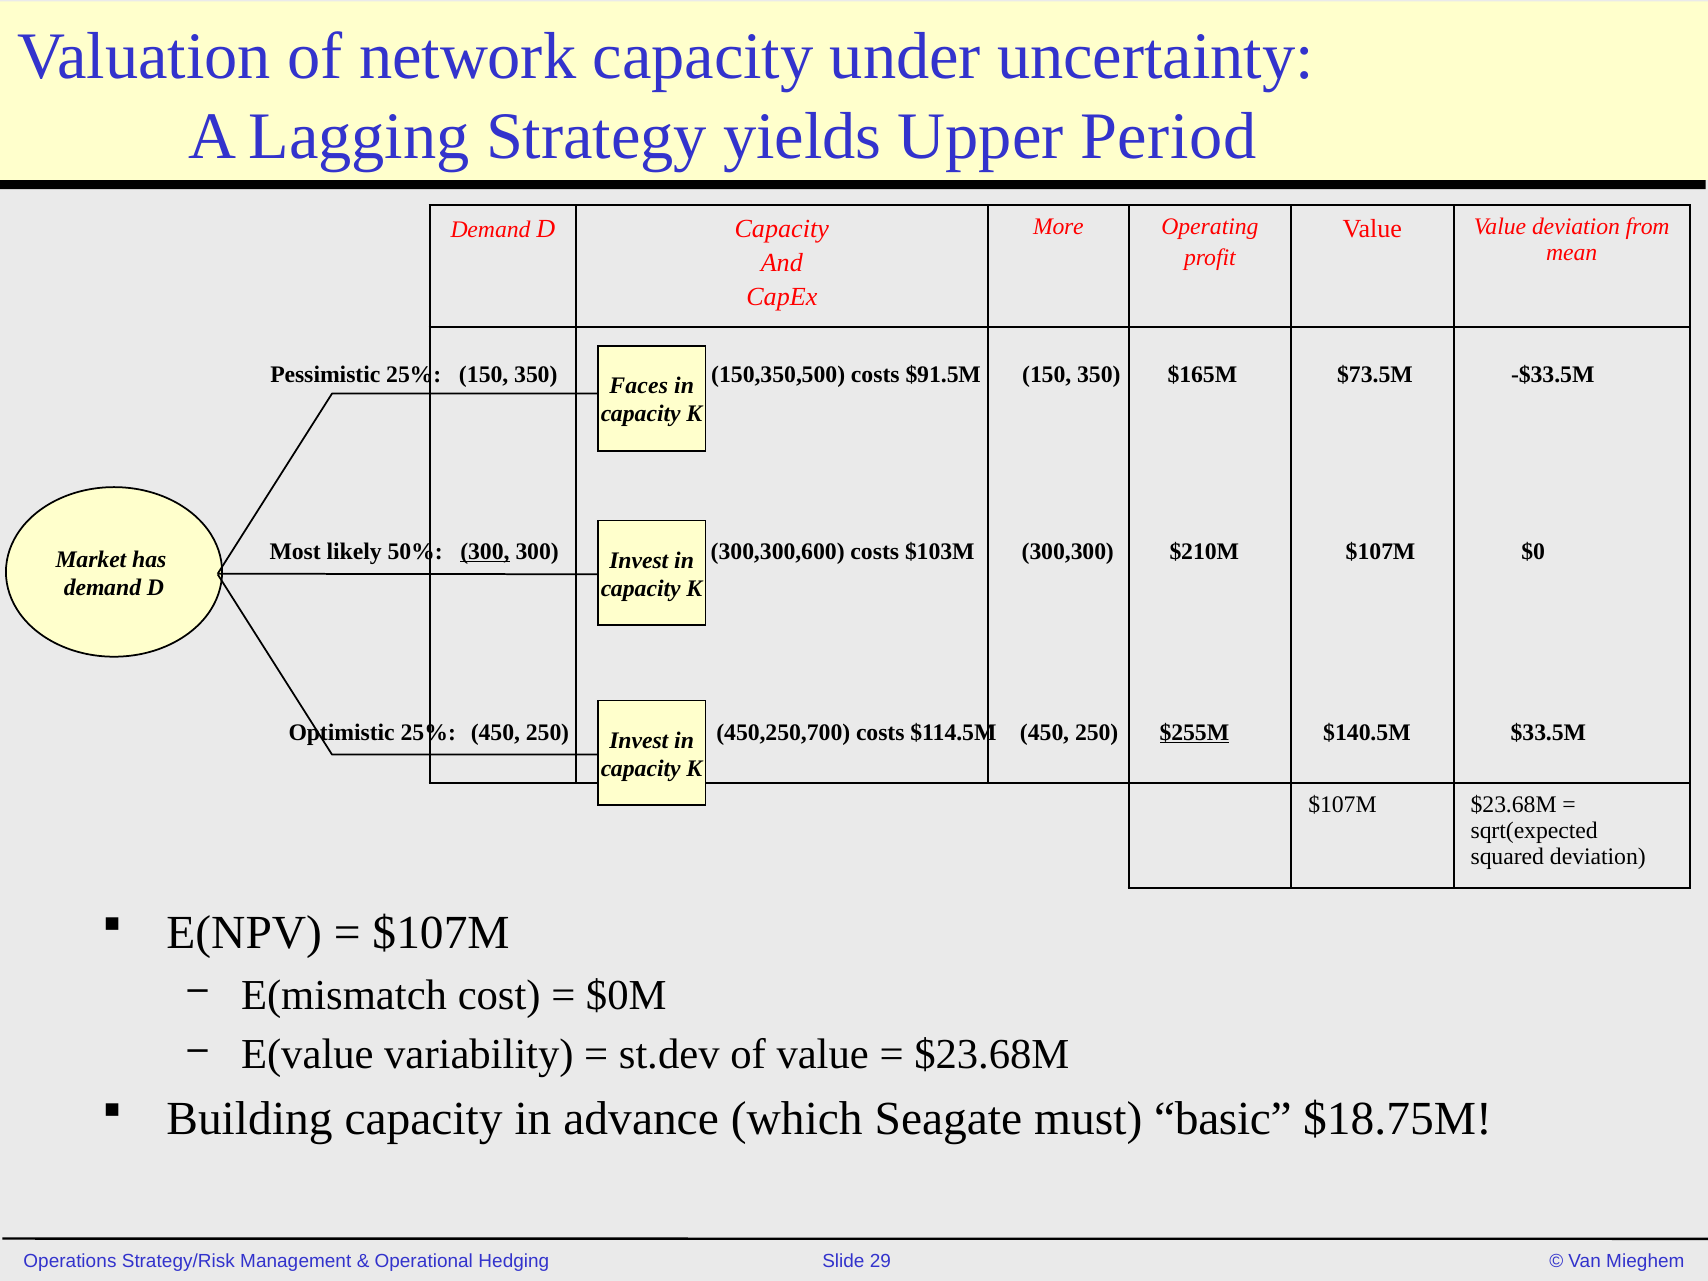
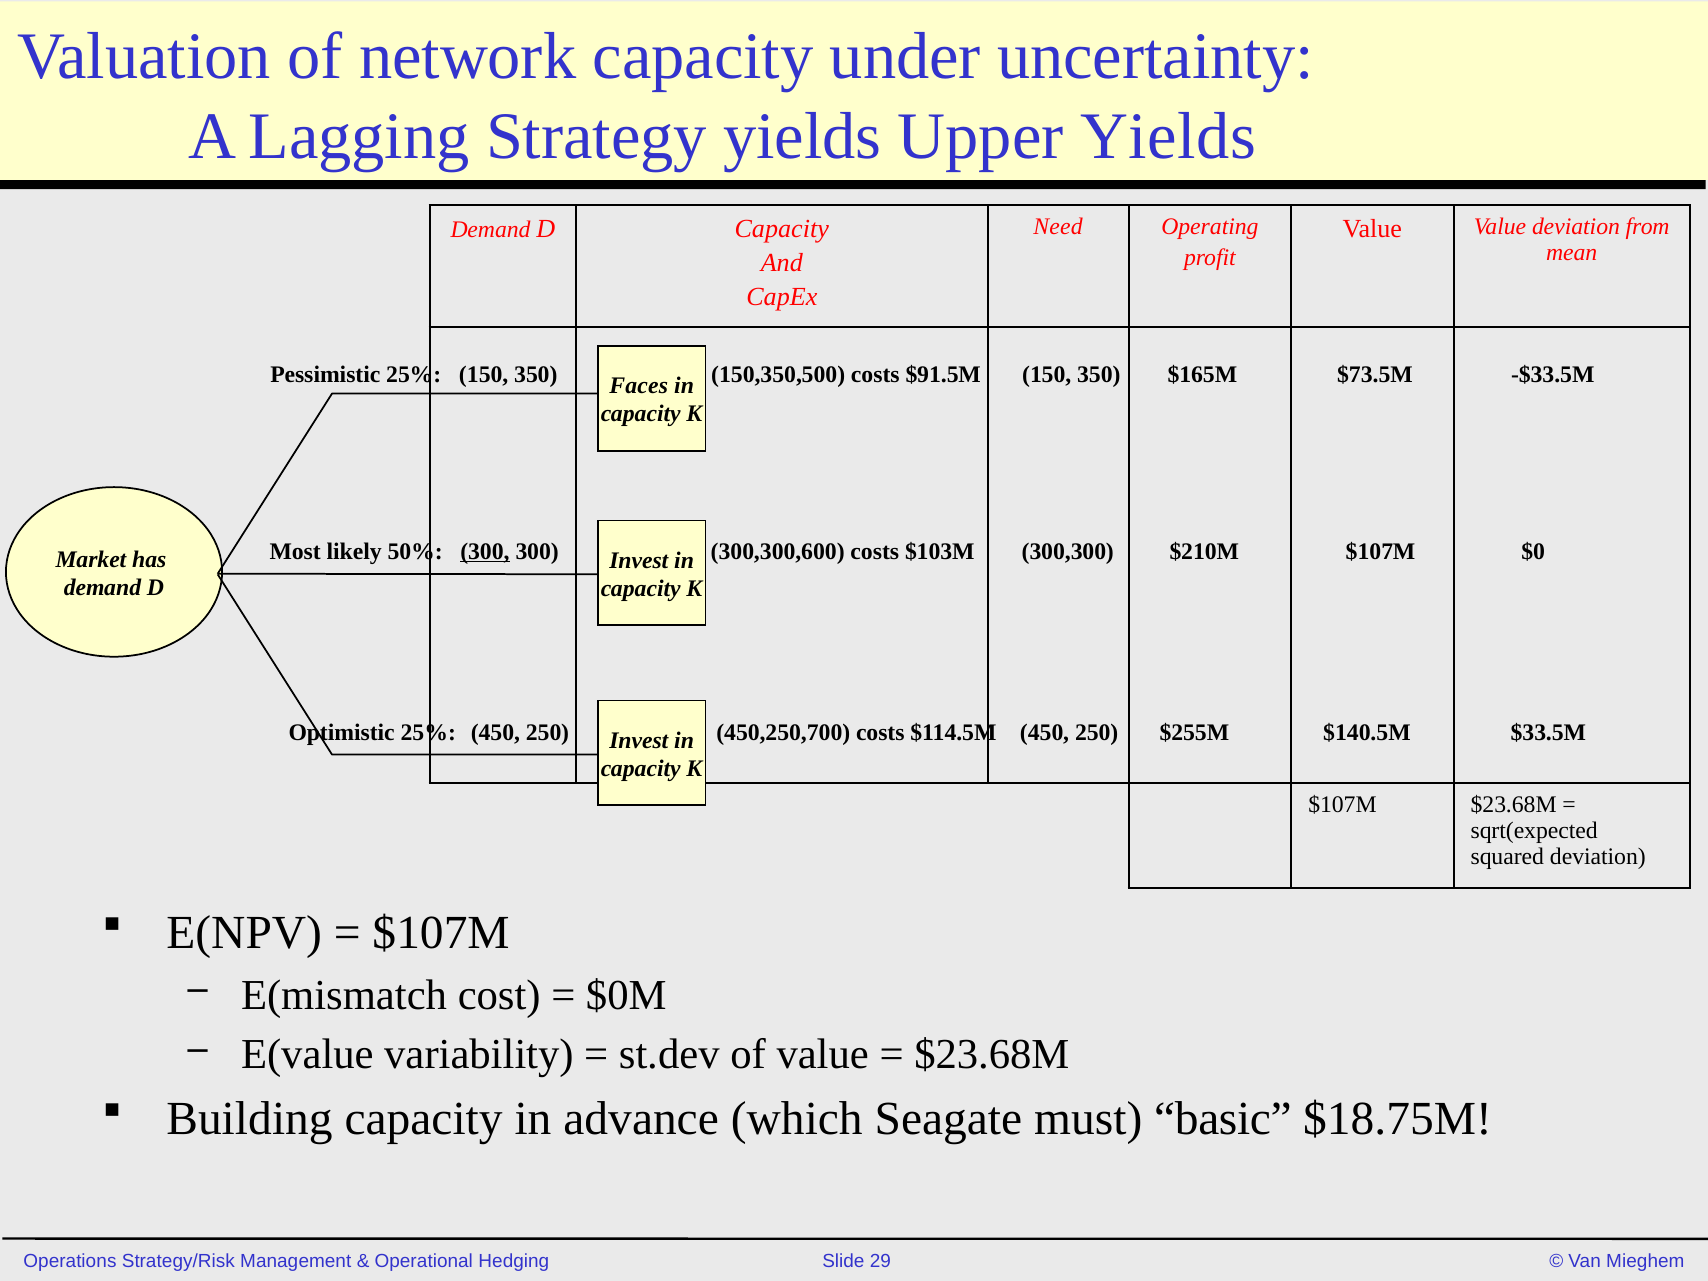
Upper Period: Period -> Yields (1168, 136)
More: More -> Need (1058, 227)
$255M underline: present -> none (1194, 732)
